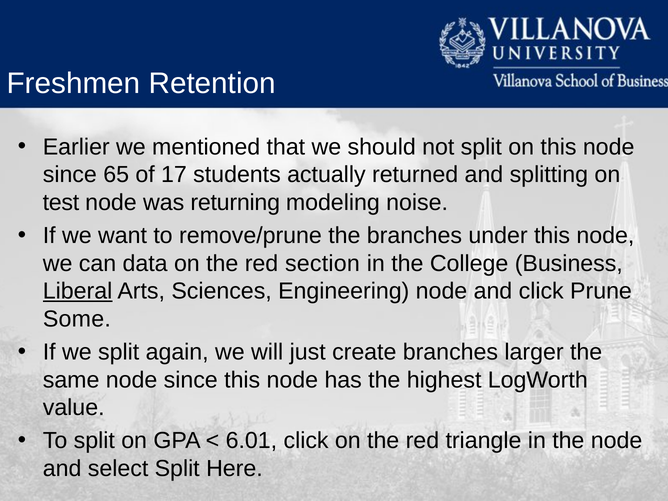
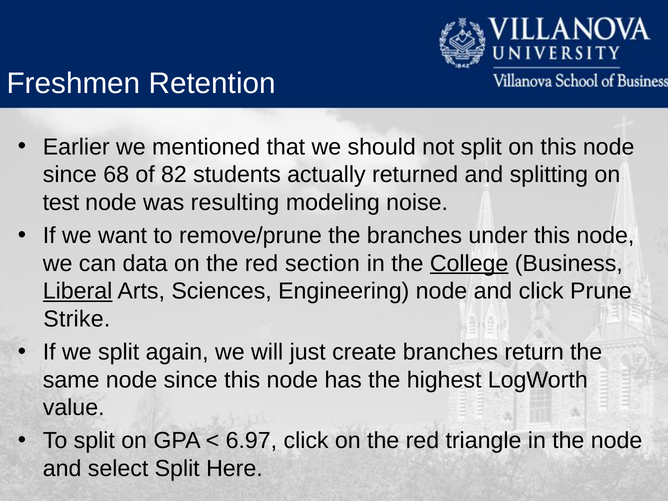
65: 65 -> 68 (116, 175)
17: 17 -> 82 (174, 175)
returning: returning -> resulting (235, 203)
College underline: none -> present (469, 263)
Some: Some -> Strike (77, 319)
larger: larger -> return (534, 352)
6.01: 6.01 -> 6.97 (251, 441)
